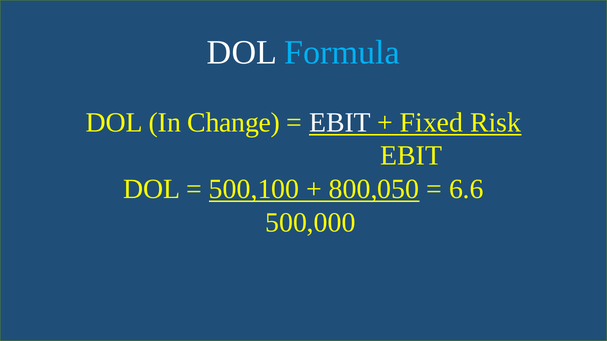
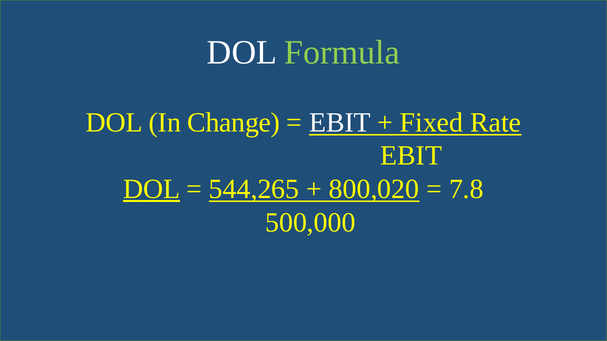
Formula colour: light blue -> light green (342, 52)
Risk: Risk -> Rate (496, 123)
DOL underline: none -> present (152, 189)
500,100: 500,100 -> 544,265 (254, 189)
800,050: 800,050 -> 800,020 (374, 189)
6.6: 6.6 -> 7.8 (466, 189)
